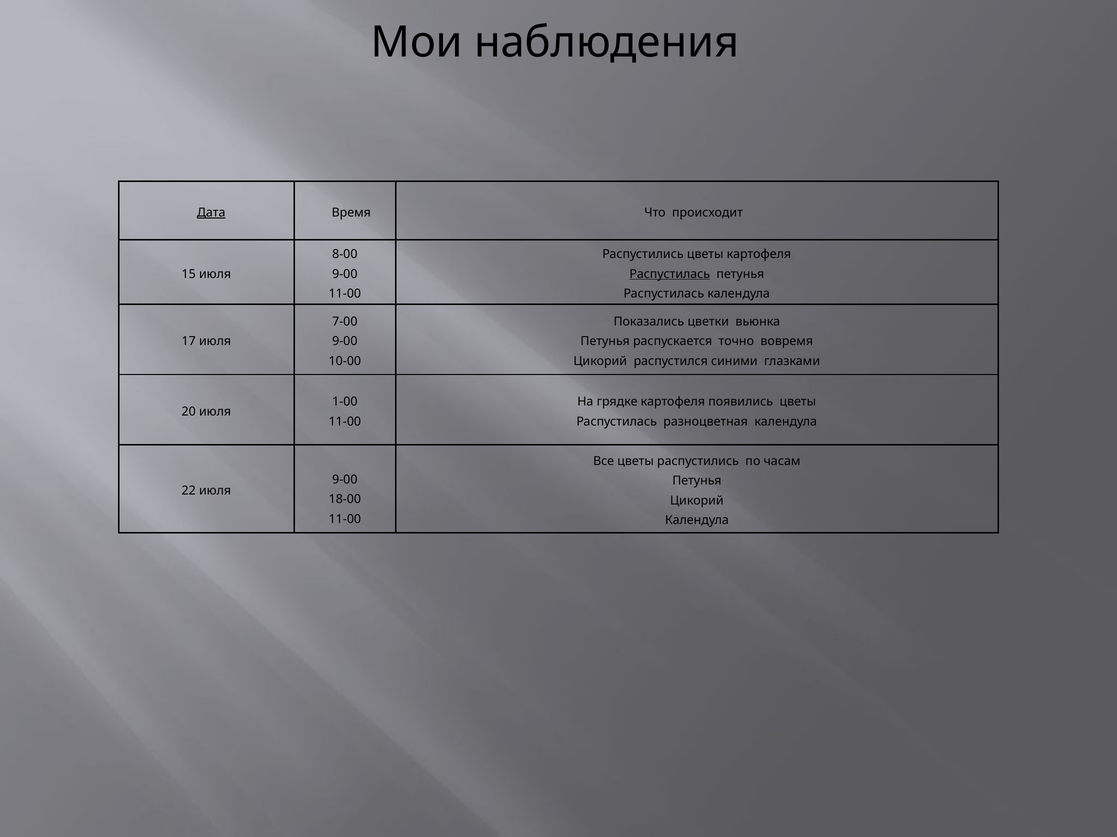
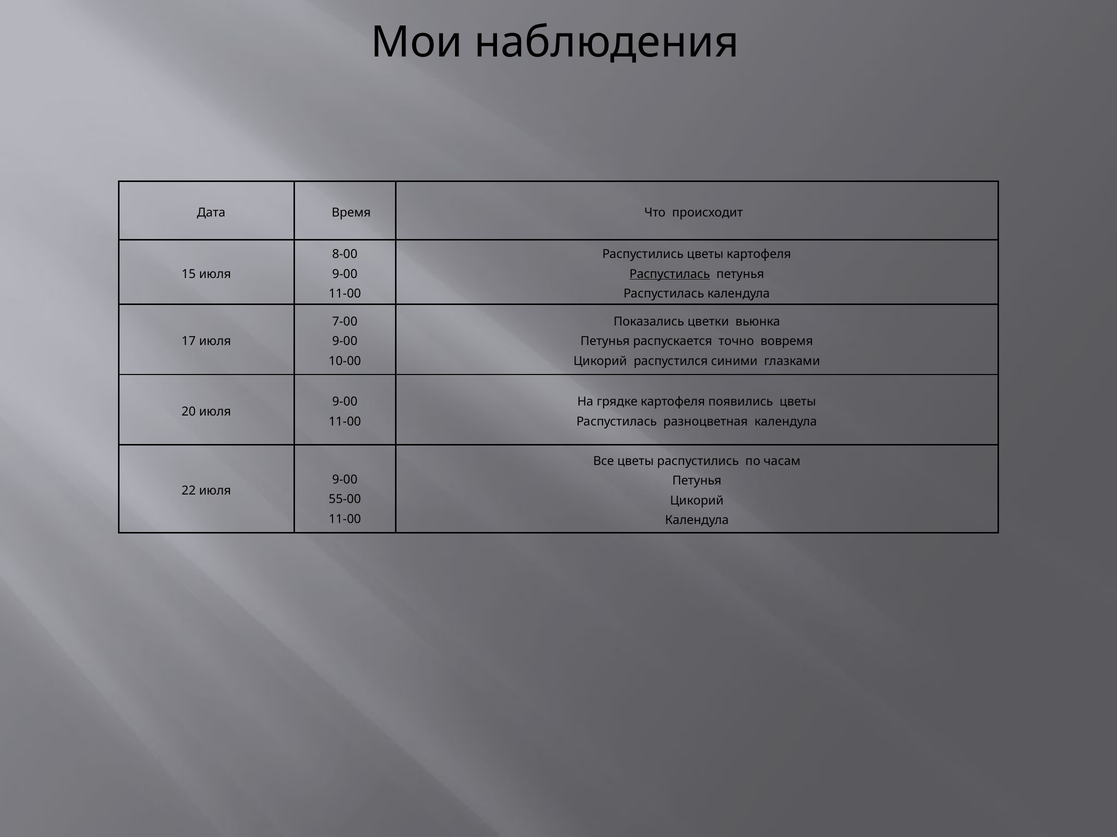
Дата underline: present -> none (211, 213)
1-00: 1-00 -> 9-00 (345, 402)
18-00: 18-00 -> 55-00 (345, 500)
